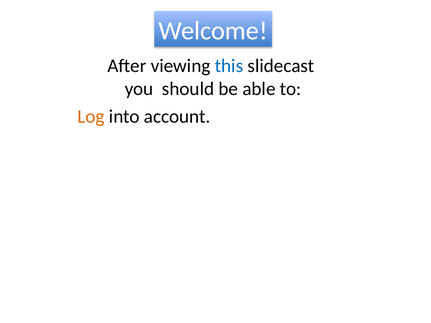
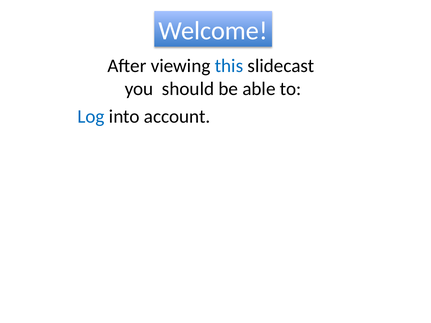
Log colour: orange -> blue (91, 117)
